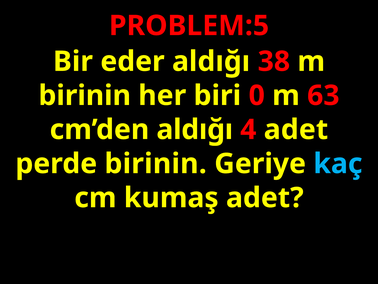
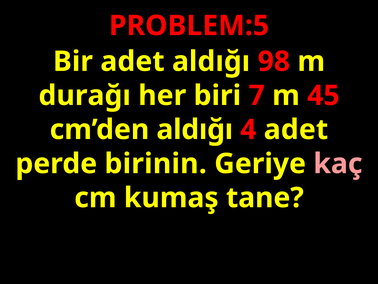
Bir eder: eder -> adet (132, 61)
38: 38 -> 98 (274, 61)
birinin: birinin -> durağı (85, 95)
0: 0 -> 7 (257, 95)
63: 63 -> 45 (323, 95)
kaç colour: light blue -> pink (338, 163)
kumaş adet: adet -> tane (265, 197)
